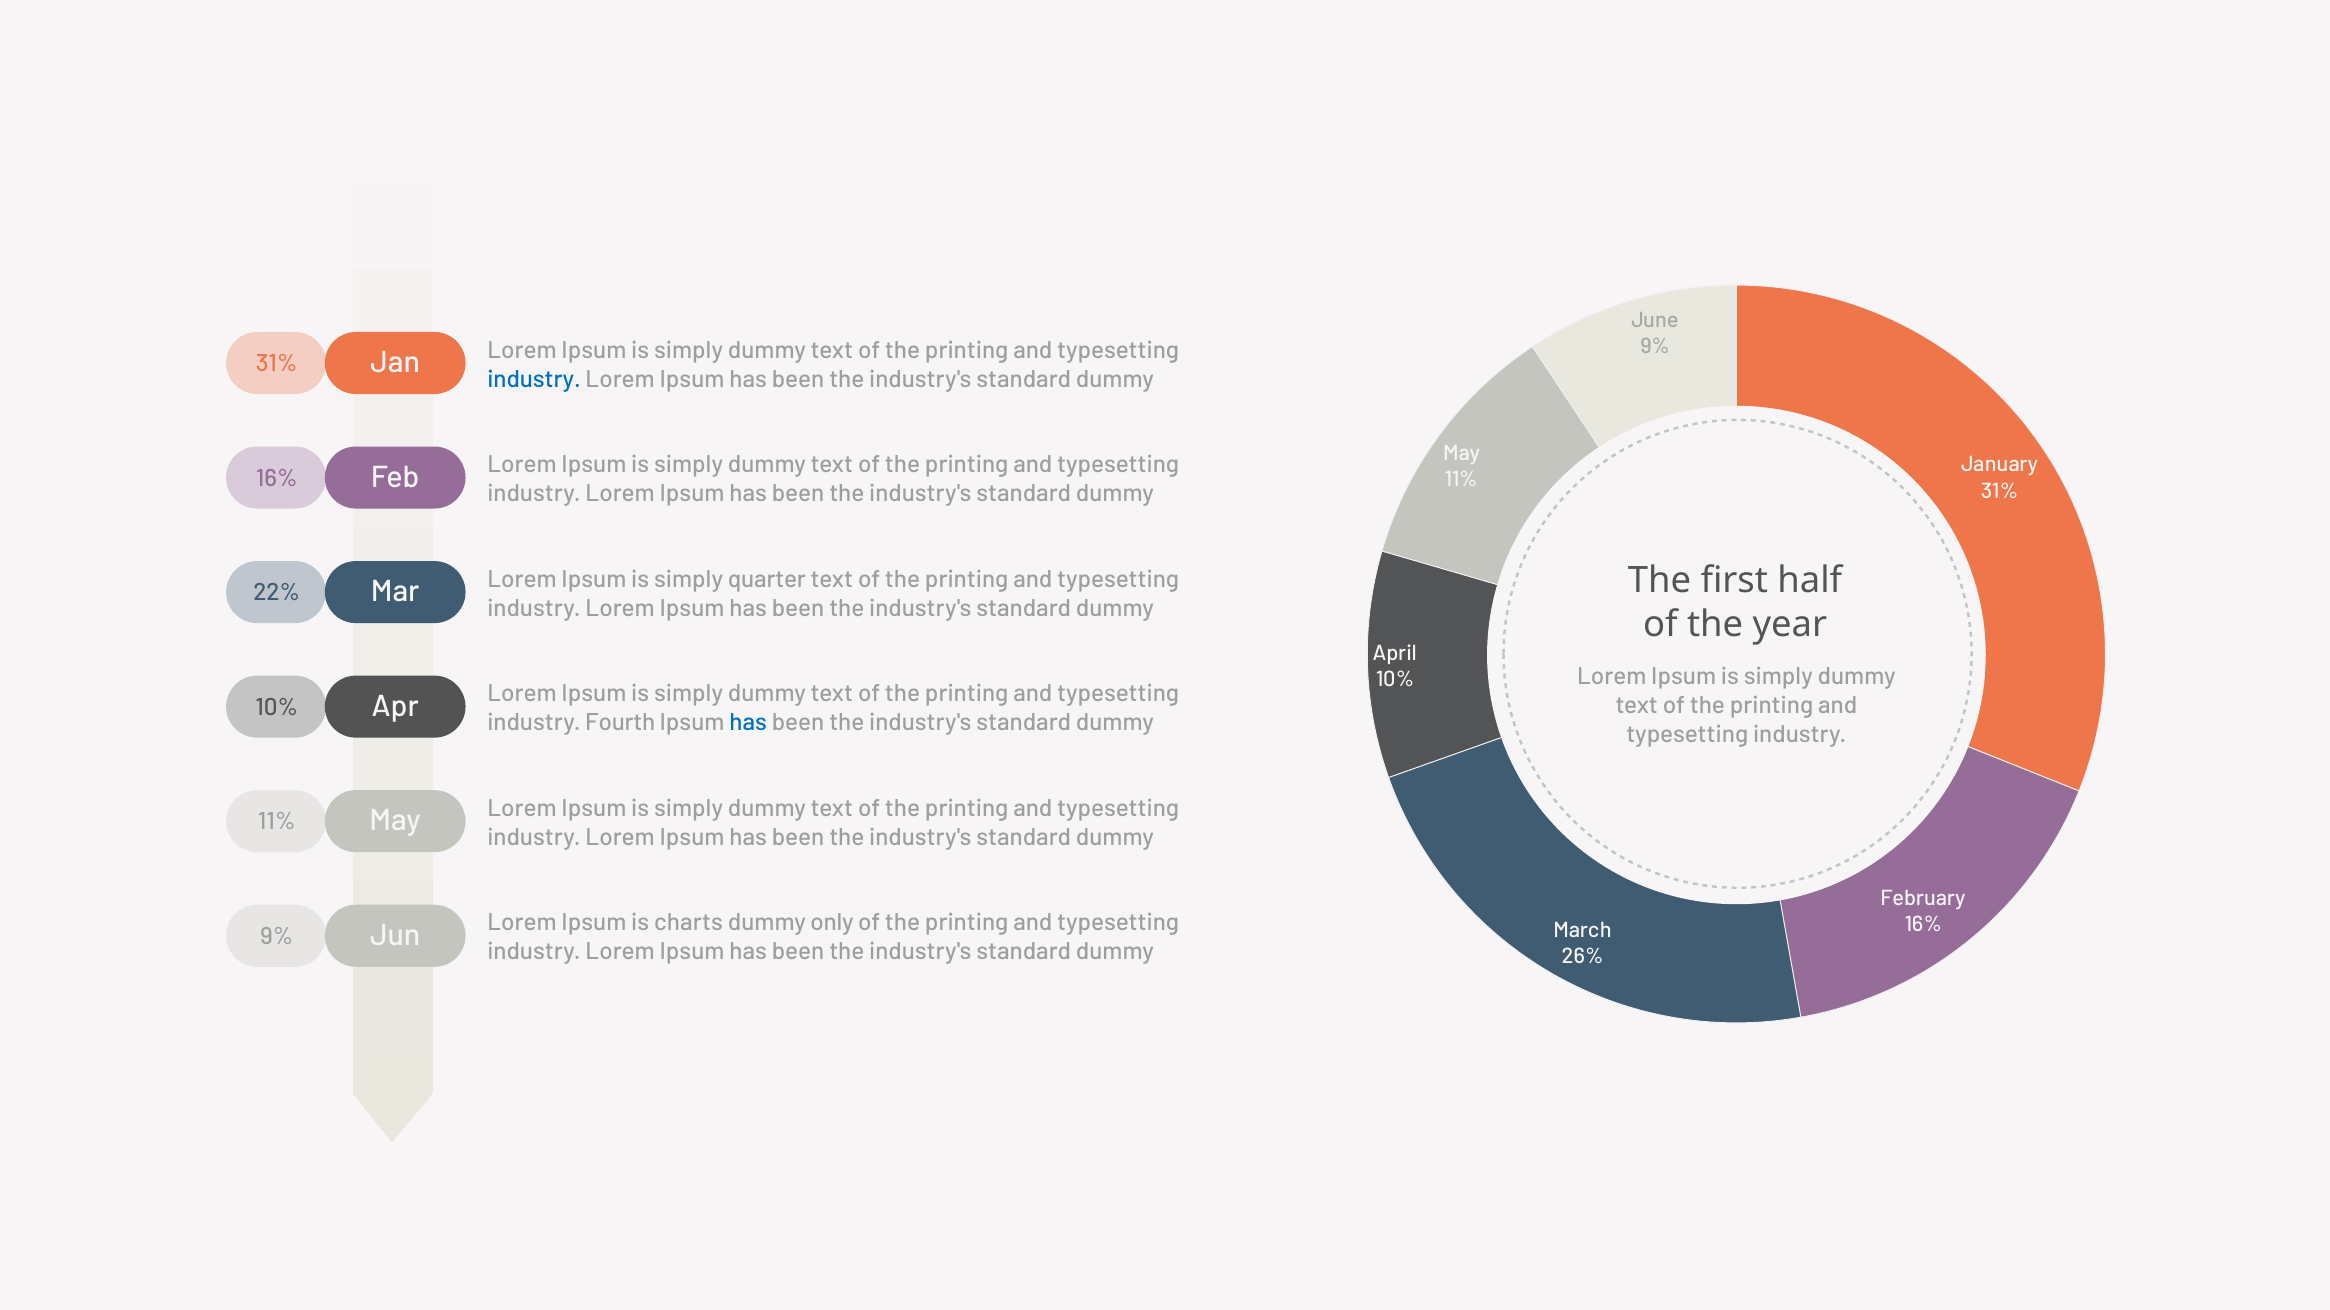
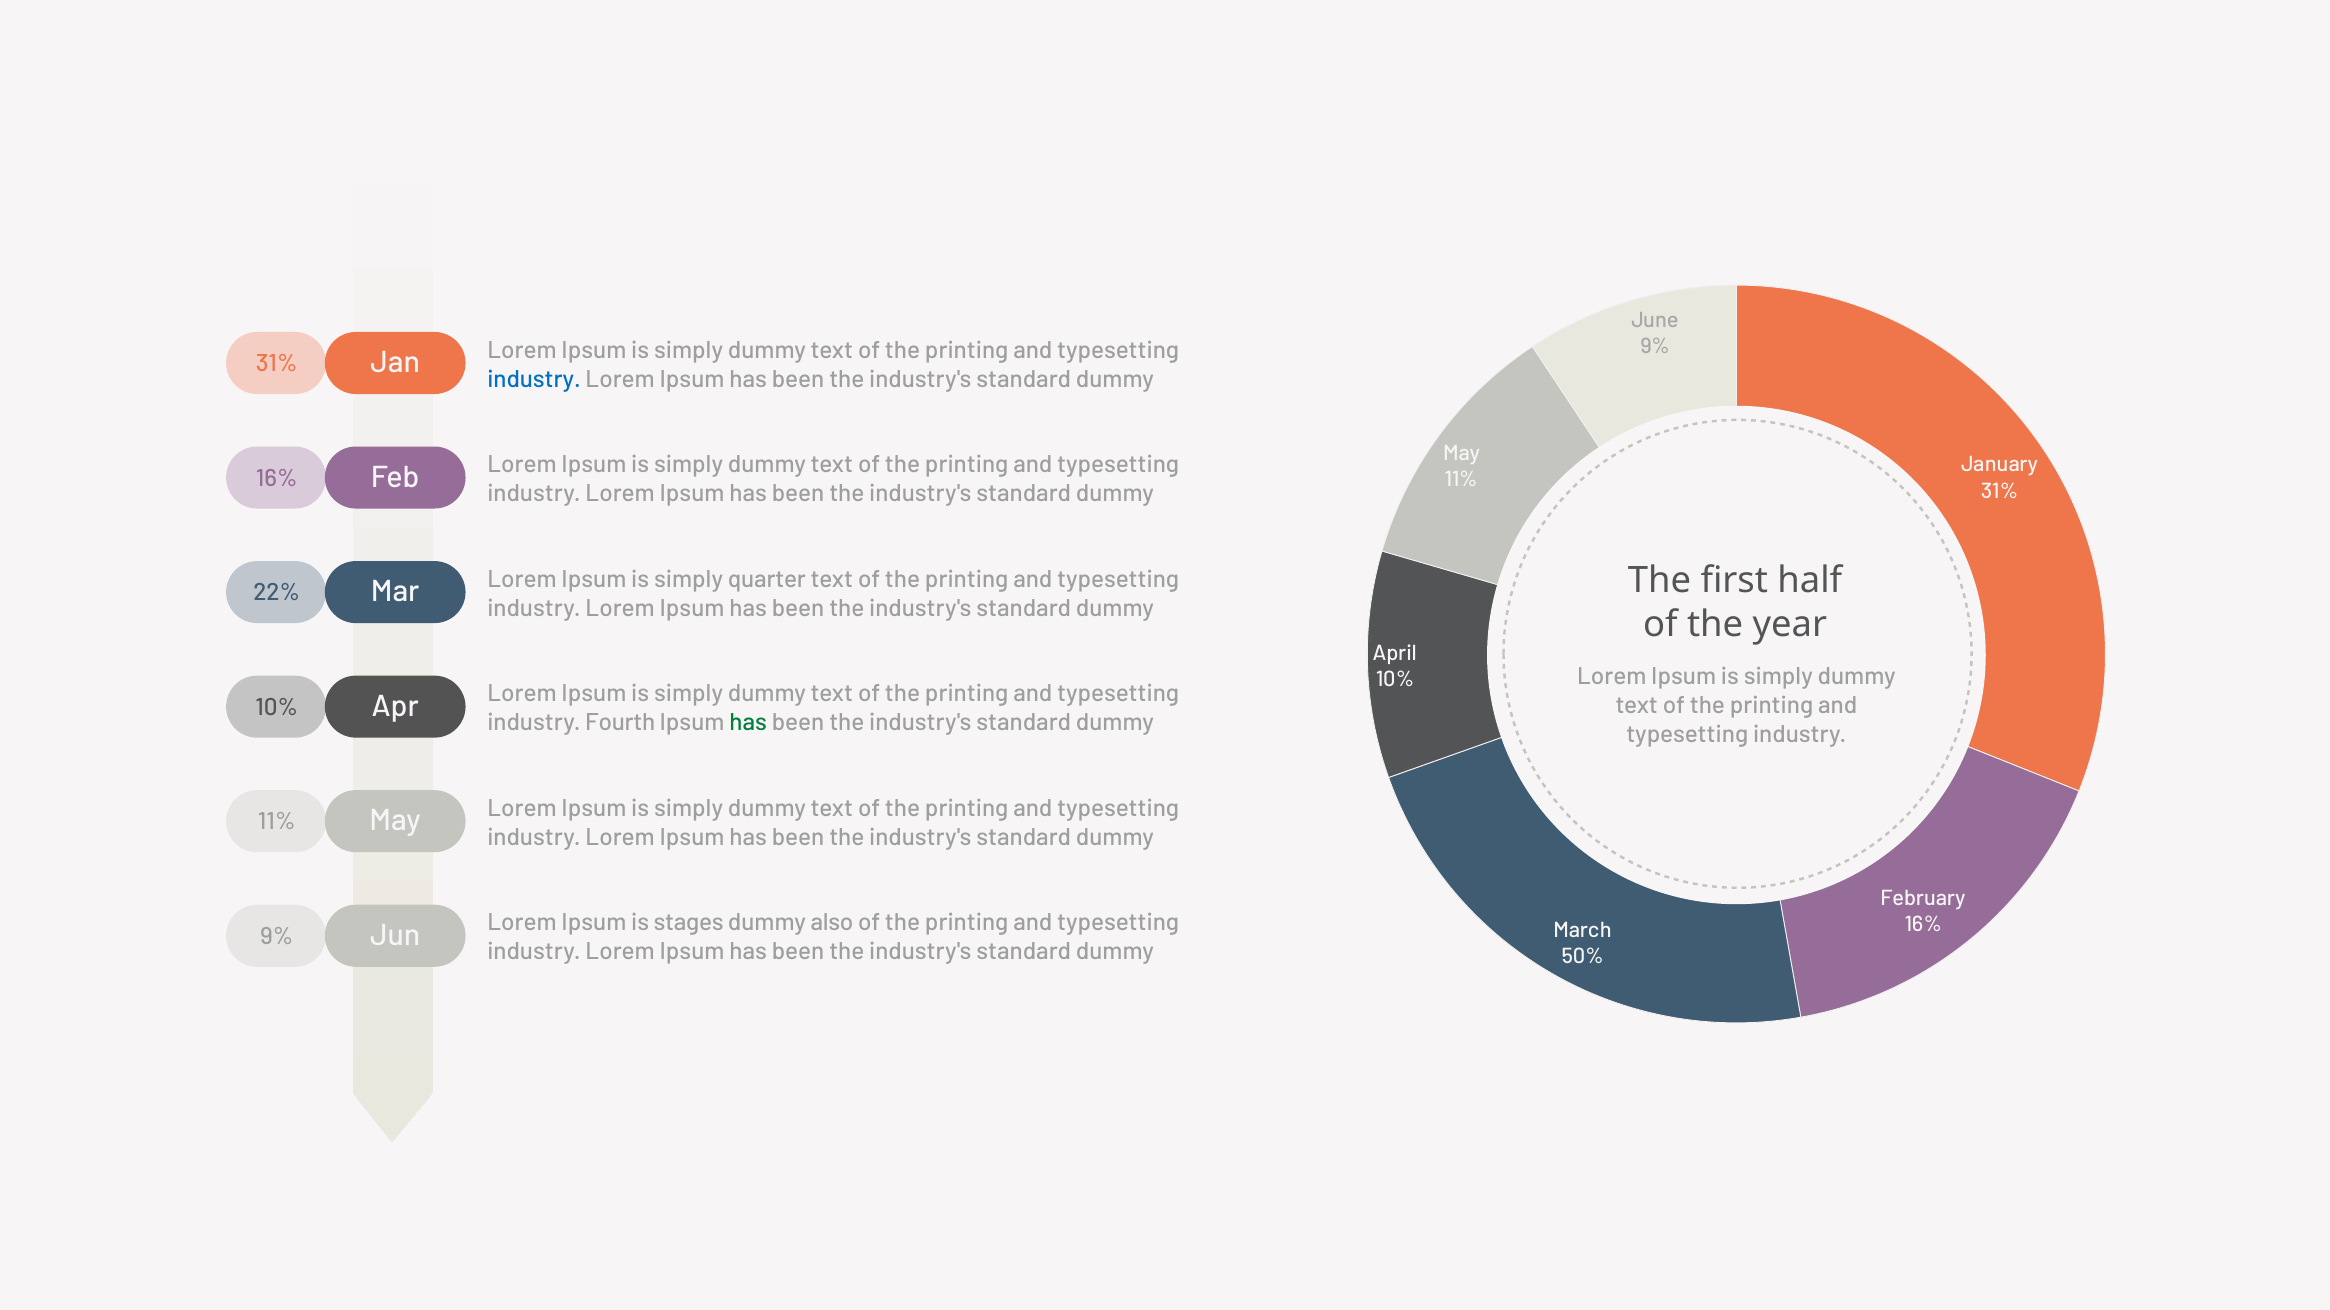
has colour: blue -> green (748, 723)
charts: charts -> stages (689, 923)
only: only -> also (832, 923)
26%: 26% -> 50% (1583, 957)
